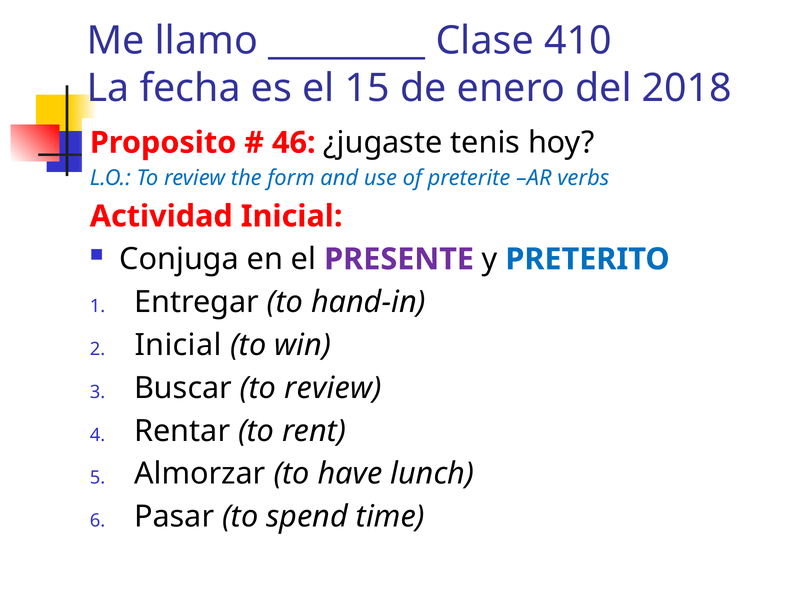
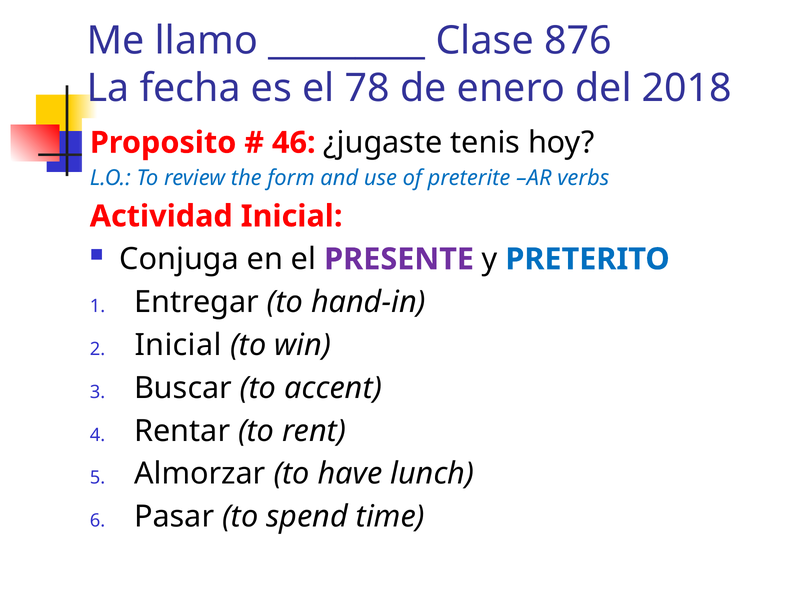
410: 410 -> 876 (578, 41)
15: 15 -> 78 (367, 88)
Buscar to review: review -> accent (333, 388)
